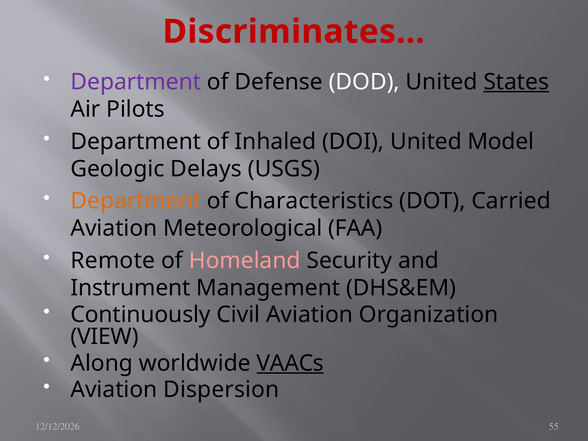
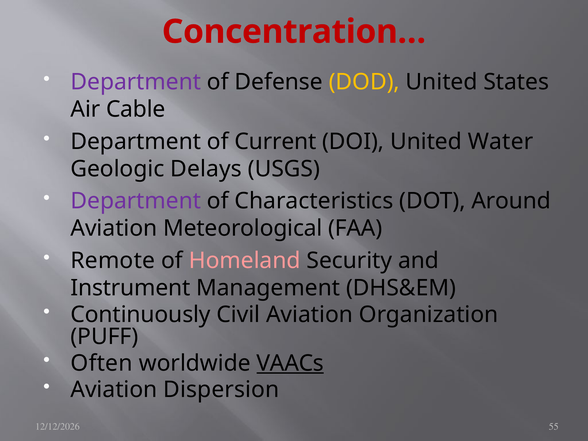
Discriminates…: Discriminates… -> Concentration… (294, 32)
DOD colour: white -> yellow (364, 82)
States underline: present -> none (516, 82)
Pilots: Pilots -> Cable (136, 109)
Inhaled: Inhaled -> Current (275, 141)
Model: Model -> Water (501, 141)
Department colour: orange -> purple (136, 201)
Carried: Carried -> Around (511, 201)
VIEW: VIEW -> PUFF (104, 337)
Along: Along -> Often (102, 363)
